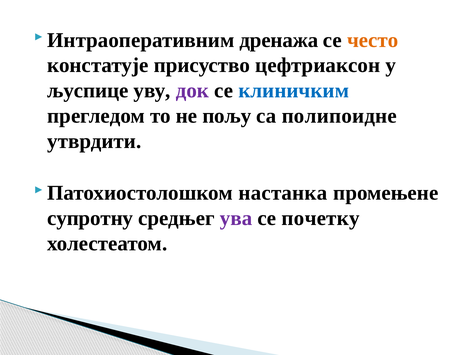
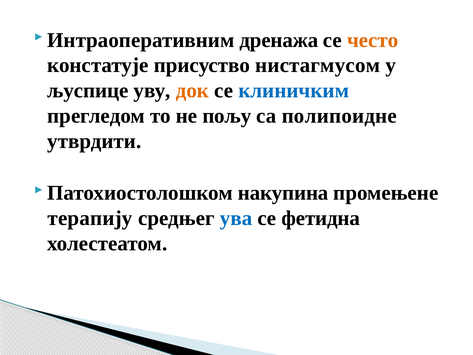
цефтриаксон: цефтриаксон -> нистагмусом (318, 65)
док colour: purple -> orange (192, 91)
настанка: настанка -> накупина (283, 193)
супротну: супротну -> терапију (90, 218)
ува colour: purple -> blue (236, 218)
почетку: почетку -> фетидна (321, 218)
